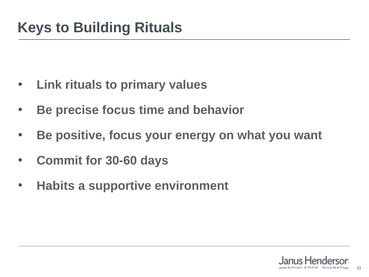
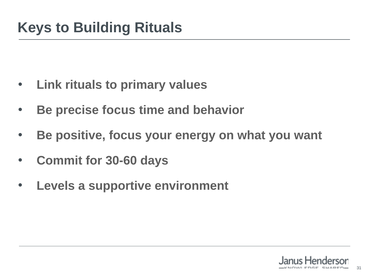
Habits: Habits -> Levels (56, 186)
